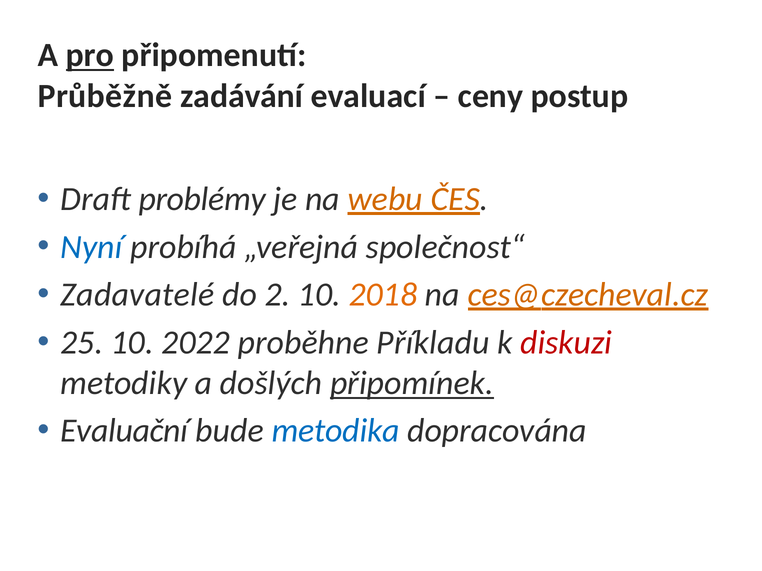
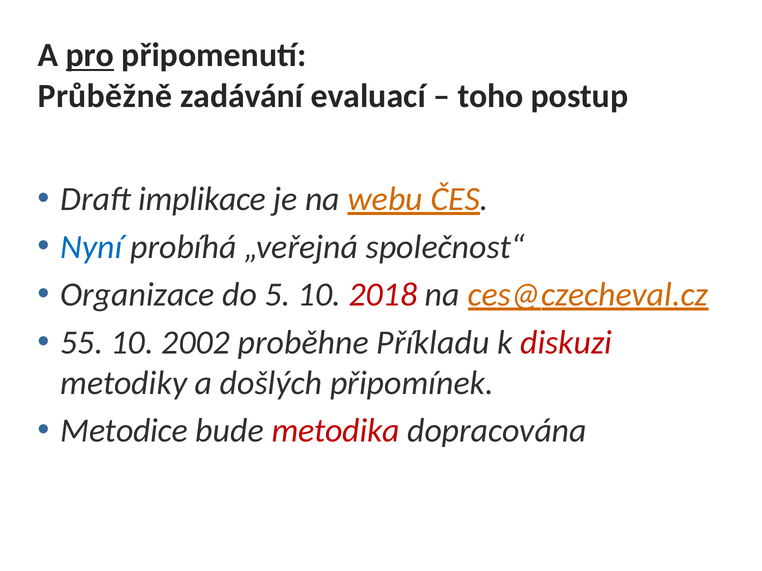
ceny: ceny -> toho (491, 96)
problémy: problémy -> implikace (202, 199)
Zadavatelé: Zadavatelé -> Organizace (137, 295)
2: 2 -> 5 (277, 295)
2018 colour: orange -> red (383, 295)
25: 25 -> 55 (82, 343)
2022: 2022 -> 2002 (196, 343)
připomínek underline: present -> none (412, 384)
Evaluační: Evaluační -> Metodice (124, 431)
metodika colour: blue -> red (336, 431)
